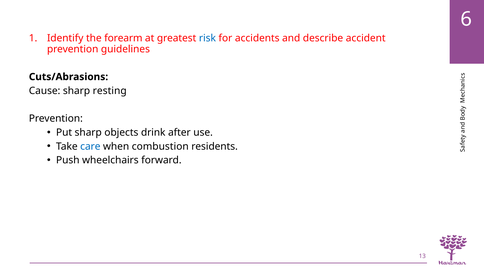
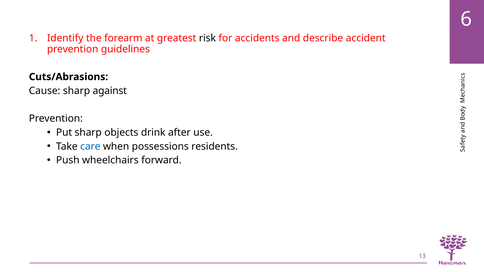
risk colour: blue -> black (207, 38)
resting: resting -> against (110, 91)
combustion: combustion -> possessions (160, 146)
